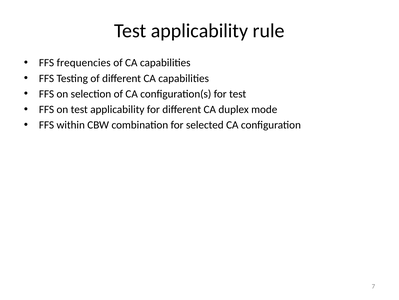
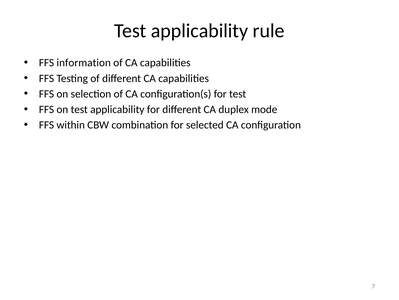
frequencies: frequencies -> information (84, 63)
